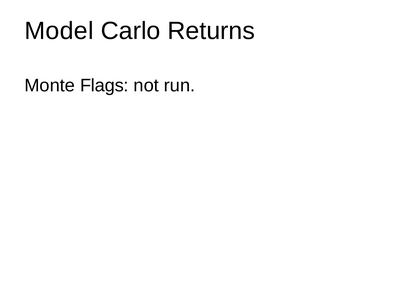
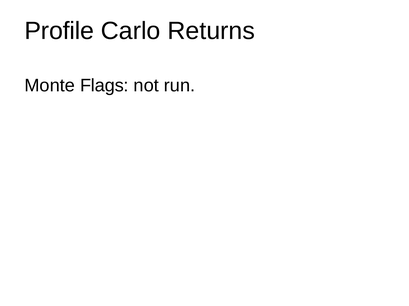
Model: Model -> Profile (59, 31)
